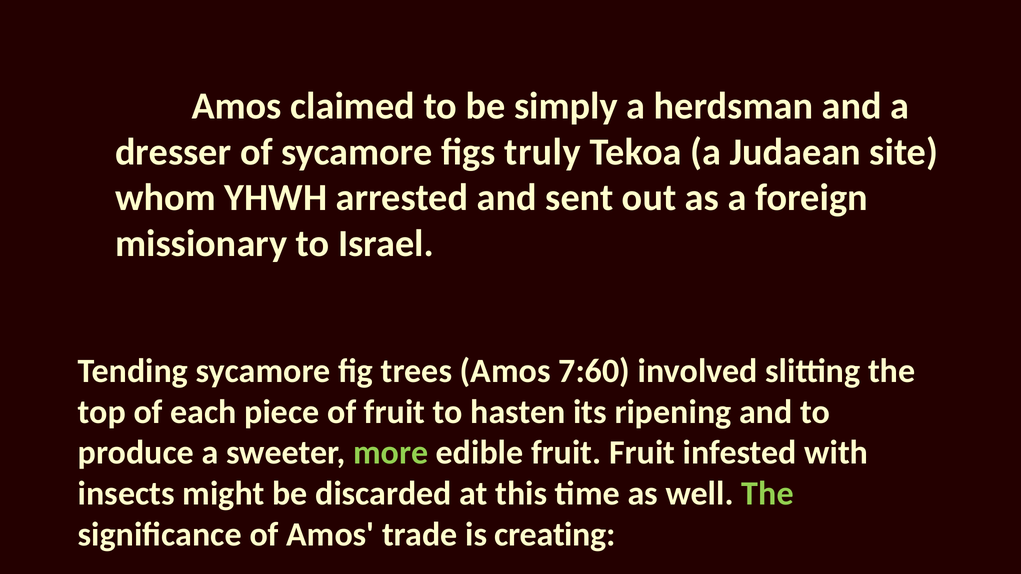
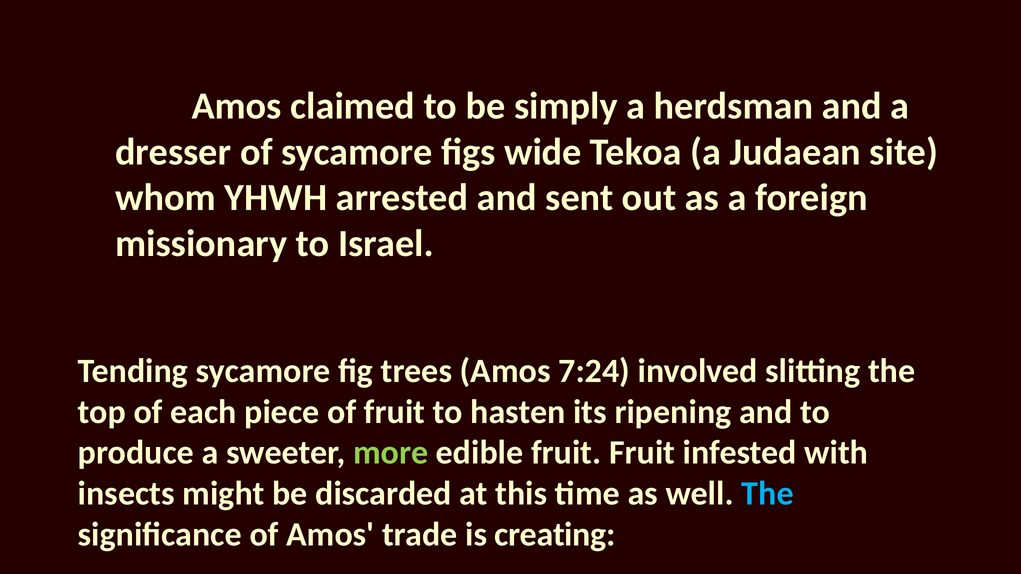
truly: truly -> wide (543, 152)
7:60: 7:60 -> 7:24 (594, 371)
The colour: light green -> light blue (768, 494)
